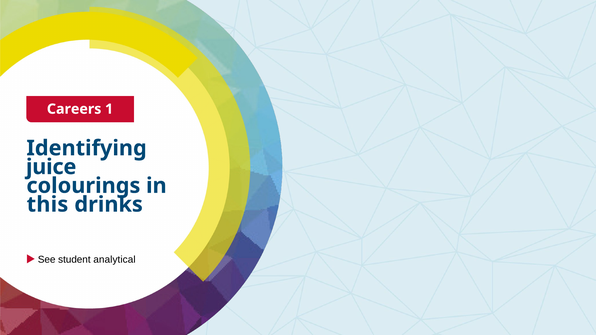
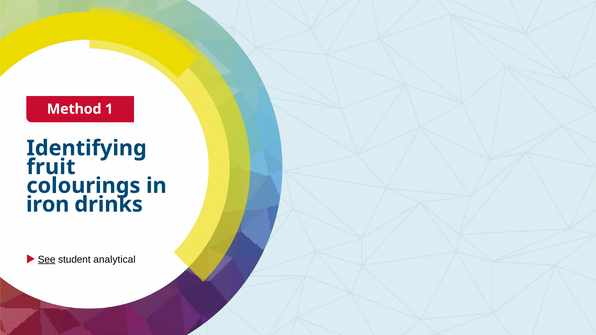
Careers: Careers -> Method (74, 109)
juice: juice -> fruit (51, 167)
this: this -> iron (48, 205)
See underline: none -> present (47, 260)
